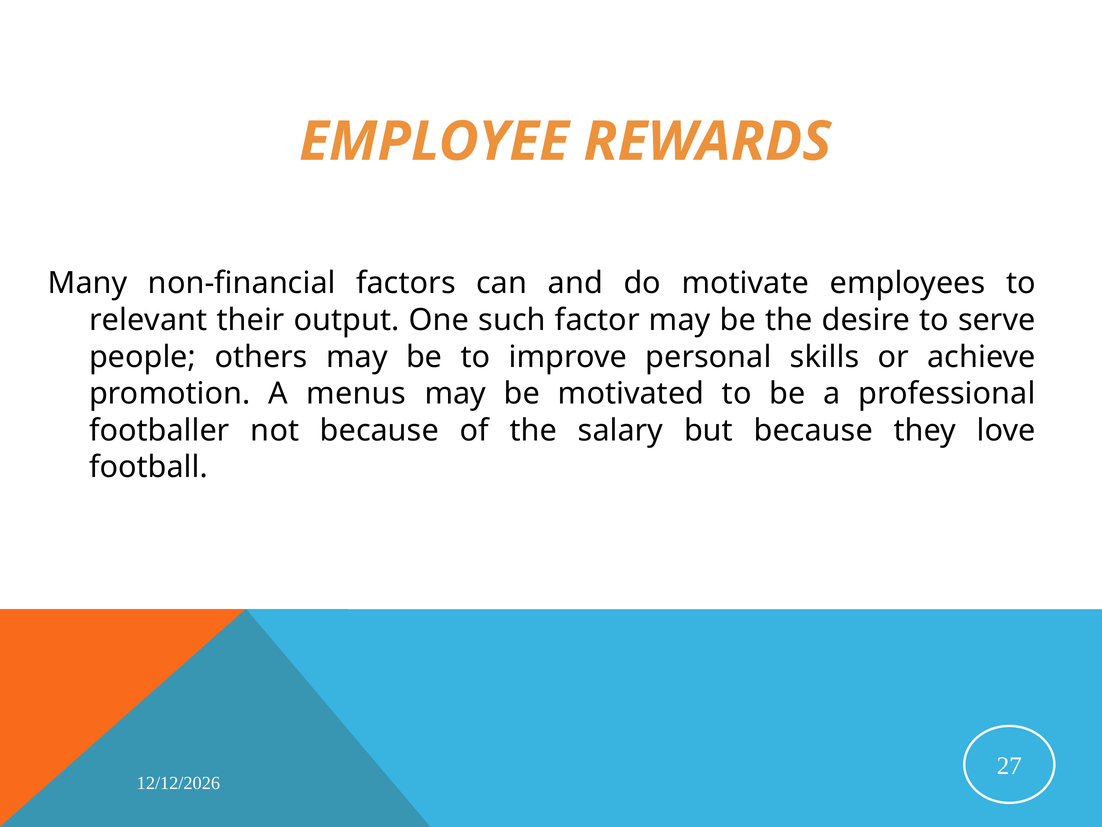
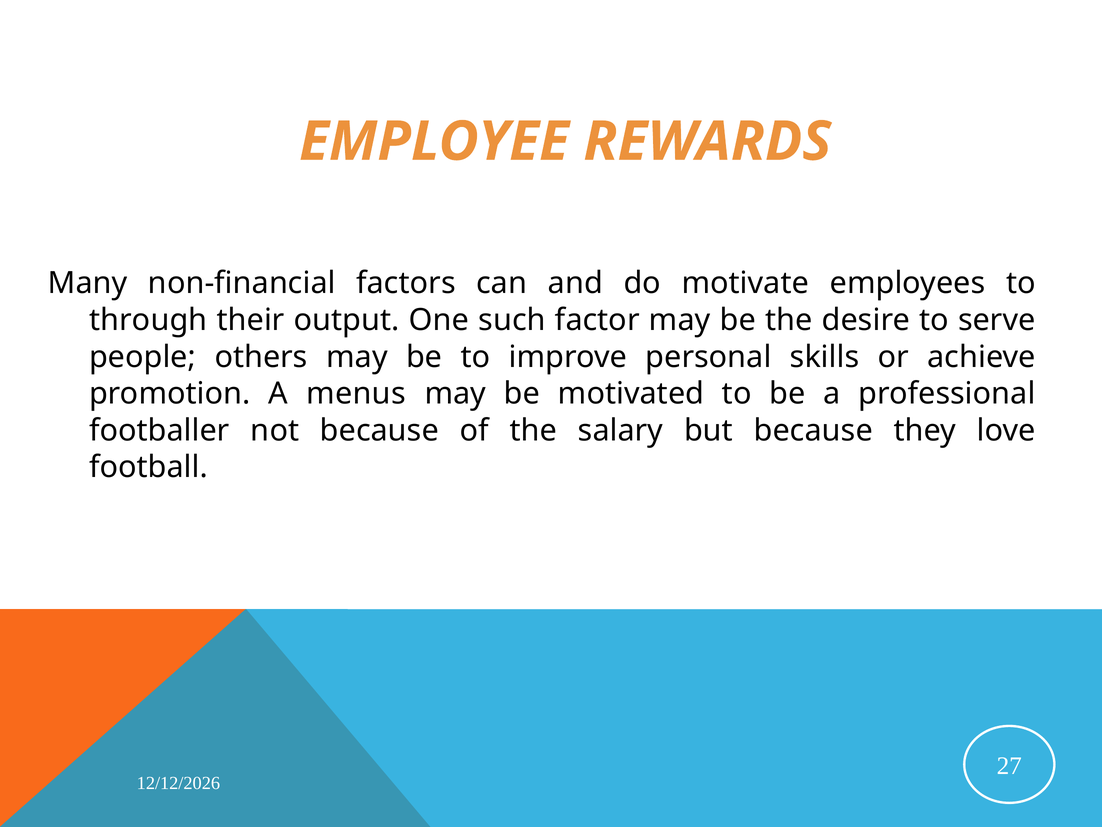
relevant: relevant -> through (148, 320)
